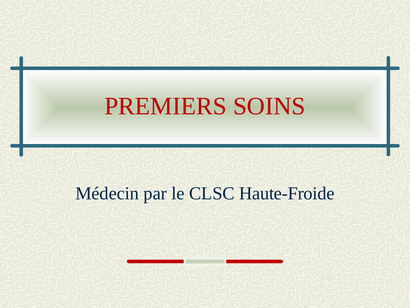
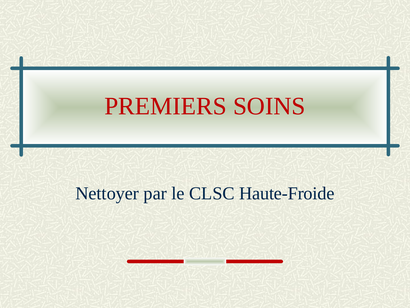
Médecin: Médecin -> Nettoyer (107, 193)
